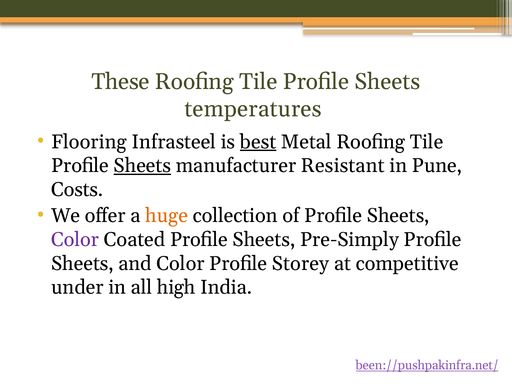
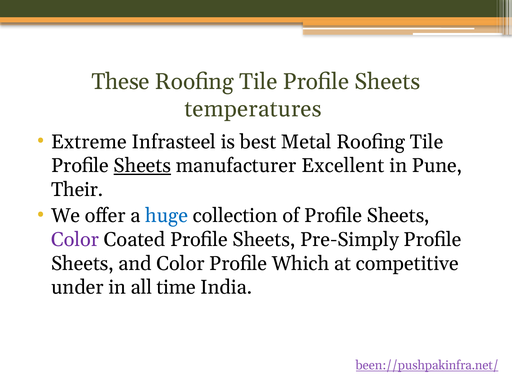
Flooring: Flooring -> Extreme (89, 142)
best underline: present -> none (258, 142)
Resistant: Resistant -> Excellent (343, 166)
Costs: Costs -> Their (77, 190)
huge colour: orange -> blue (167, 216)
Storey: Storey -> Which (301, 263)
high: high -> time (176, 287)
